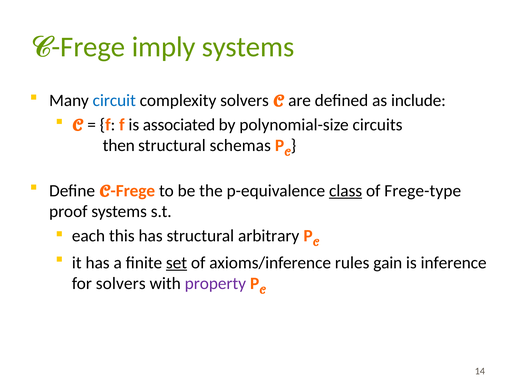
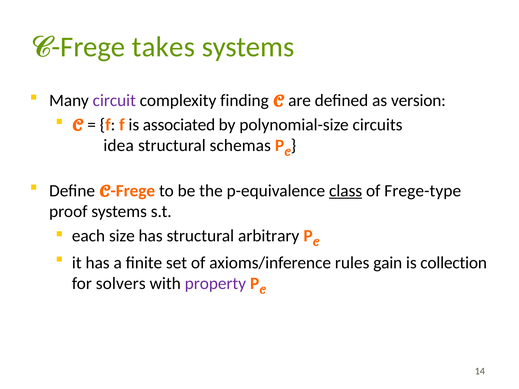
imply: imply -> takes (163, 47)
circuit colour: blue -> purple (114, 101)
complexity solvers: solvers -> finding (244, 101)
include: include -> version (418, 101)
then: then -> idea (119, 146)
this: this -> size (122, 236)
set underline: present -> none (177, 263)
inference: inference -> collection (454, 263)
